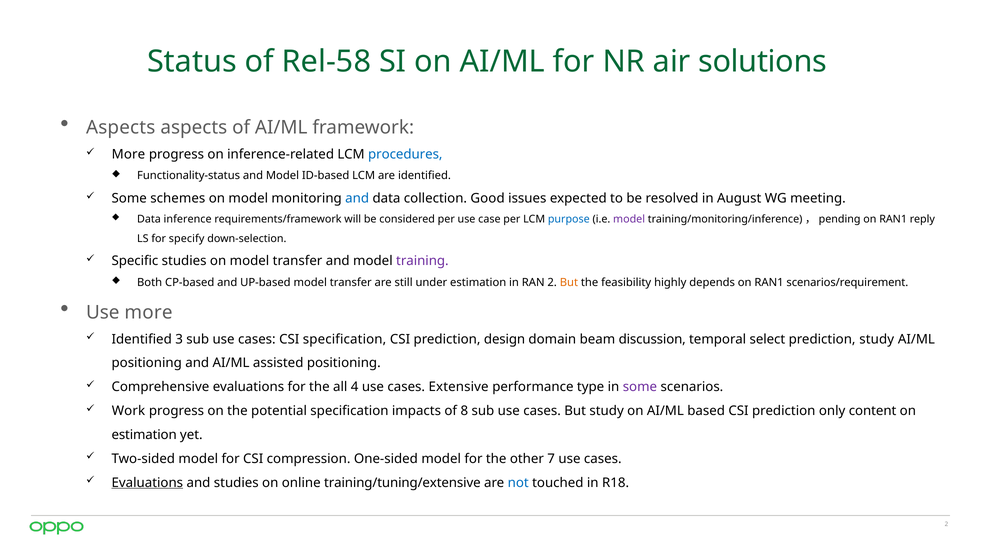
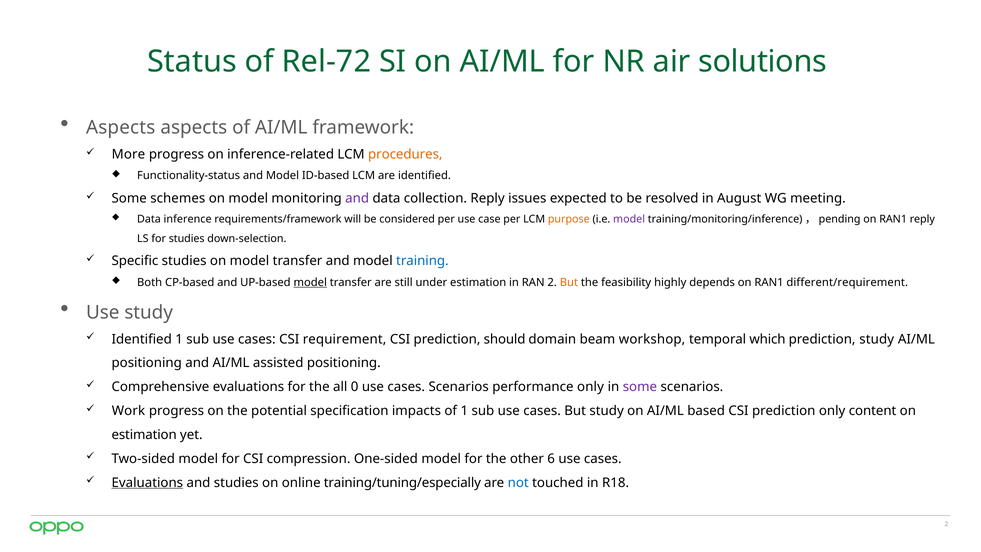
Rel-58: Rel-58 -> Rel-72 (326, 61)
procedures colour: blue -> orange (405, 154)
and colour: blue -> purple (357, 198)
collection Good: Good -> Reply (488, 198)
purpose colour: blue -> orange (569, 219)
for specify: specify -> studies (187, 238)
training colour: purple -> blue (422, 261)
model underline: none -> present (310, 282)
scenarios/requirement: scenarios/requirement -> different/requirement (847, 282)
Use more: more -> study (149, 312)
Identified 3: 3 -> 1 (179, 339)
CSI specification: specification -> requirement (345, 339)
design: design -> should (505, 339)
discussion: discussion -> workshop (652, 339)
select: select -> which (767, 339)
4: 4 -> 0 (355, 387)
cases Extensive: Extensive -> Scenarios (459, 387)
performance type: type -> only (591, 387)
of 8: 8 -> 1 (464, 411)
7: 7 -> 6 (551, 459)
training/tuning/extensive: training/tuning/extensive -> training/tuning/especially (402, 482)
